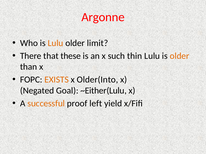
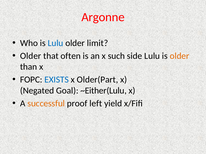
Lulu colour: orange -> blue (55, 43)
There: There -> Older (31, 56)
these: these -> often (71, 56)
thin: thin -> side (135, 56)
EXISTS colour: orange -> blue (57, 80)
Older(Into: Older(Into -> Older(Part (97, 80)
